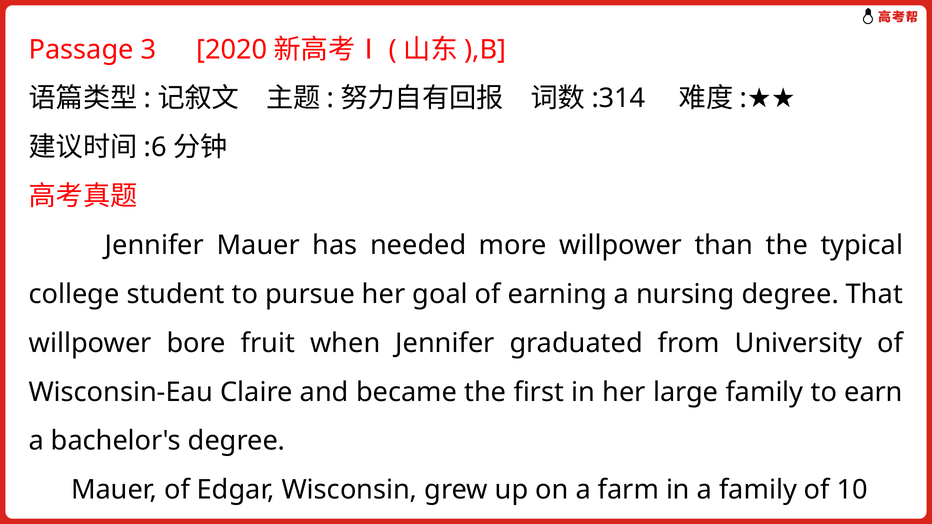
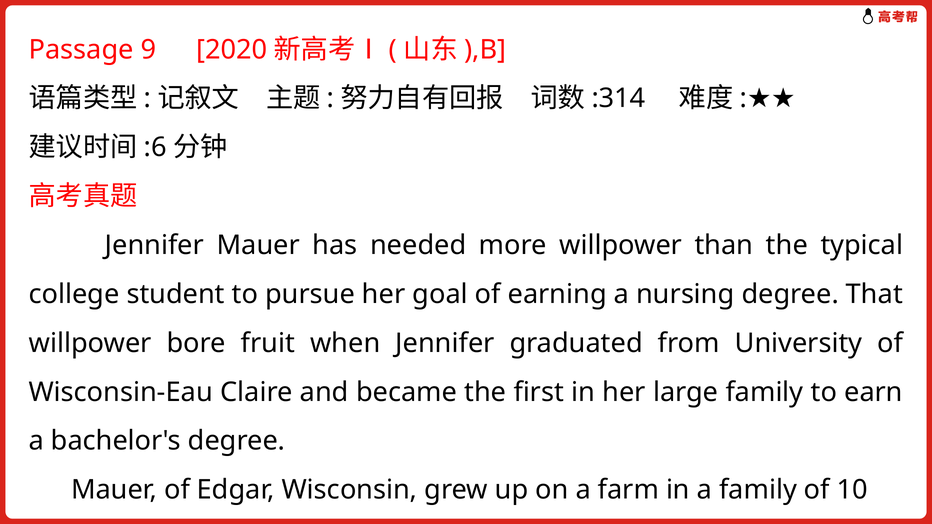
3: 3 -> 9 (148, 50)
